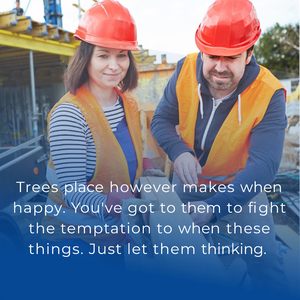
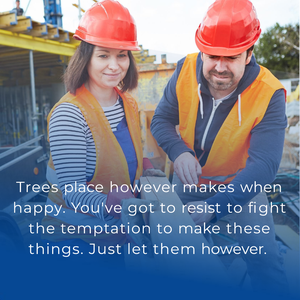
to them: them -> resist (201, 208)
to when: when -> make (199, 229)
them thinking: thinking -> however (234, 249)
